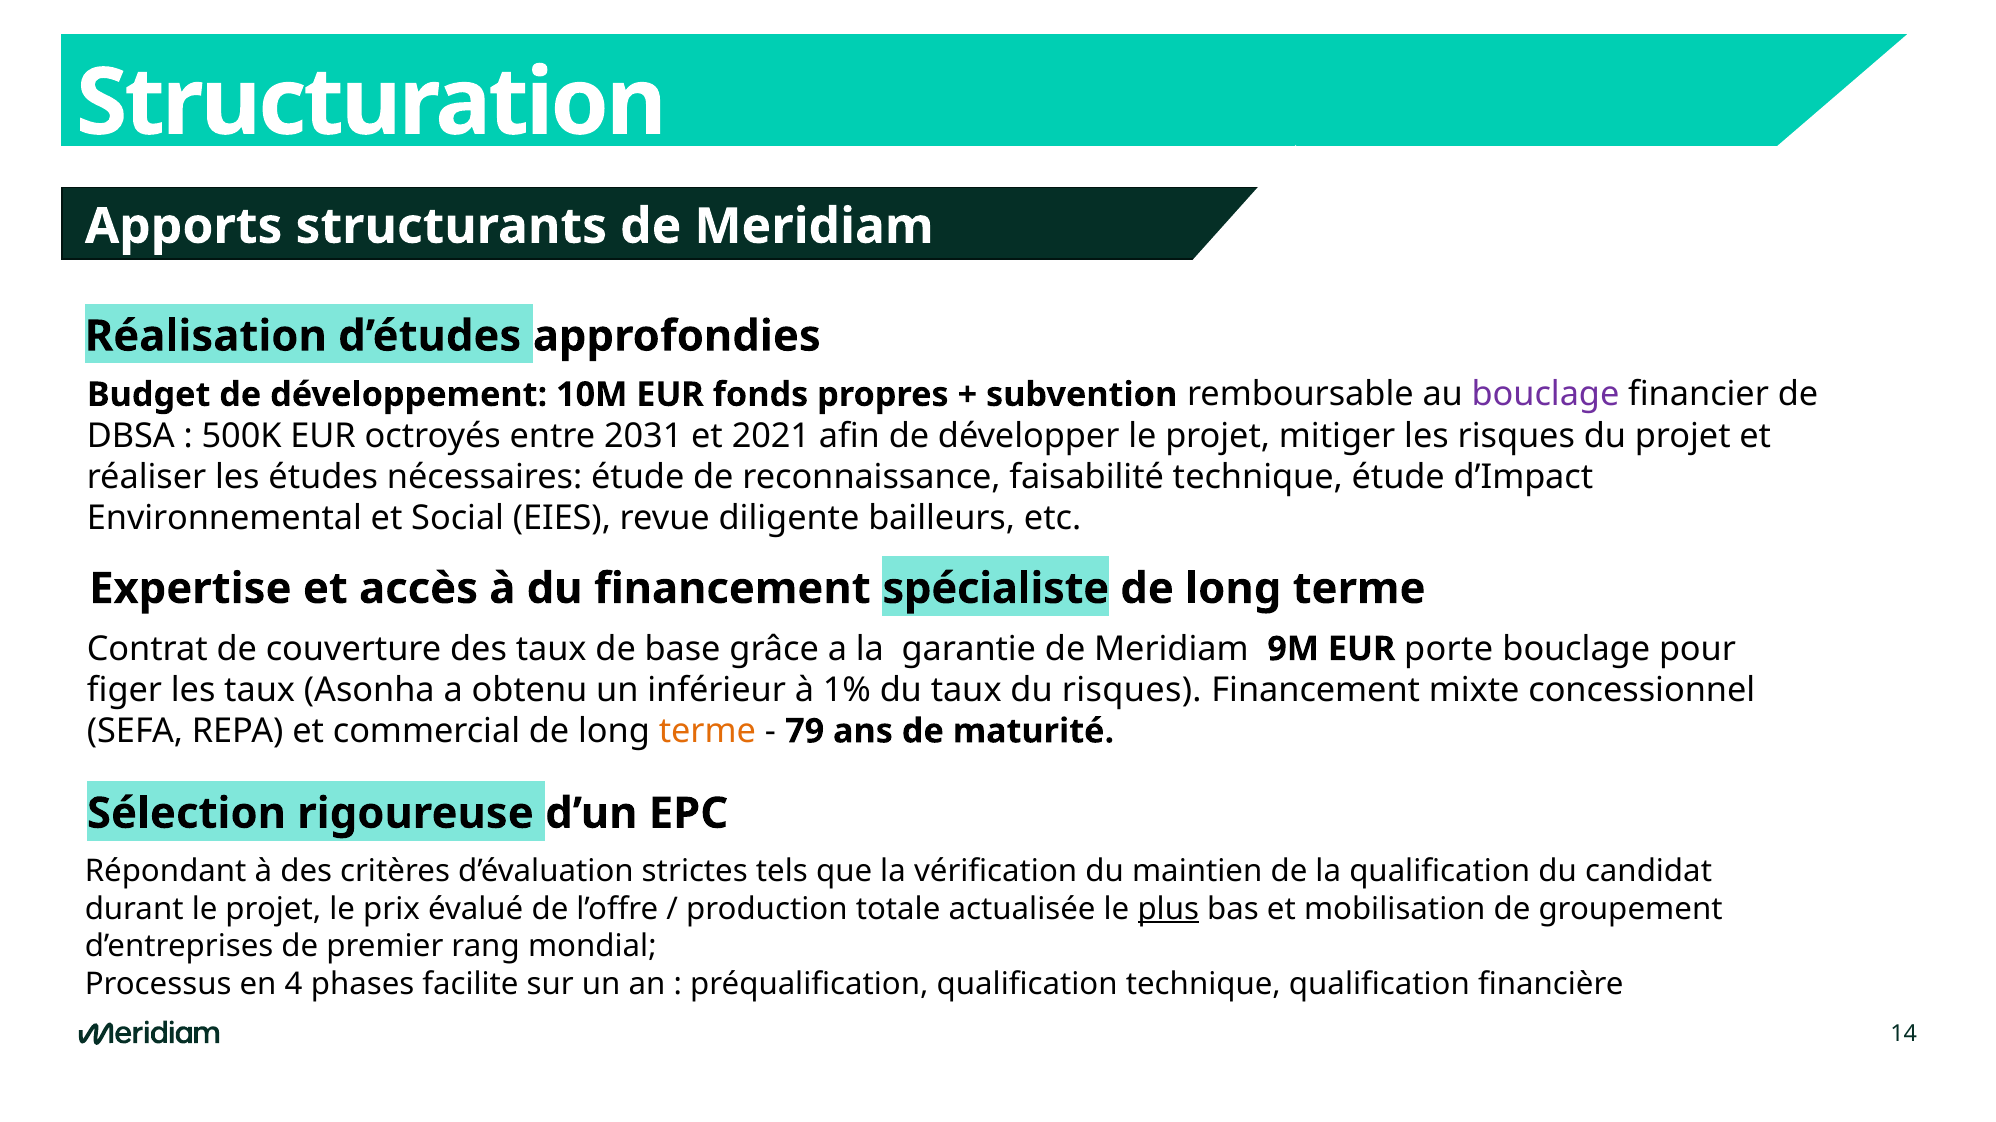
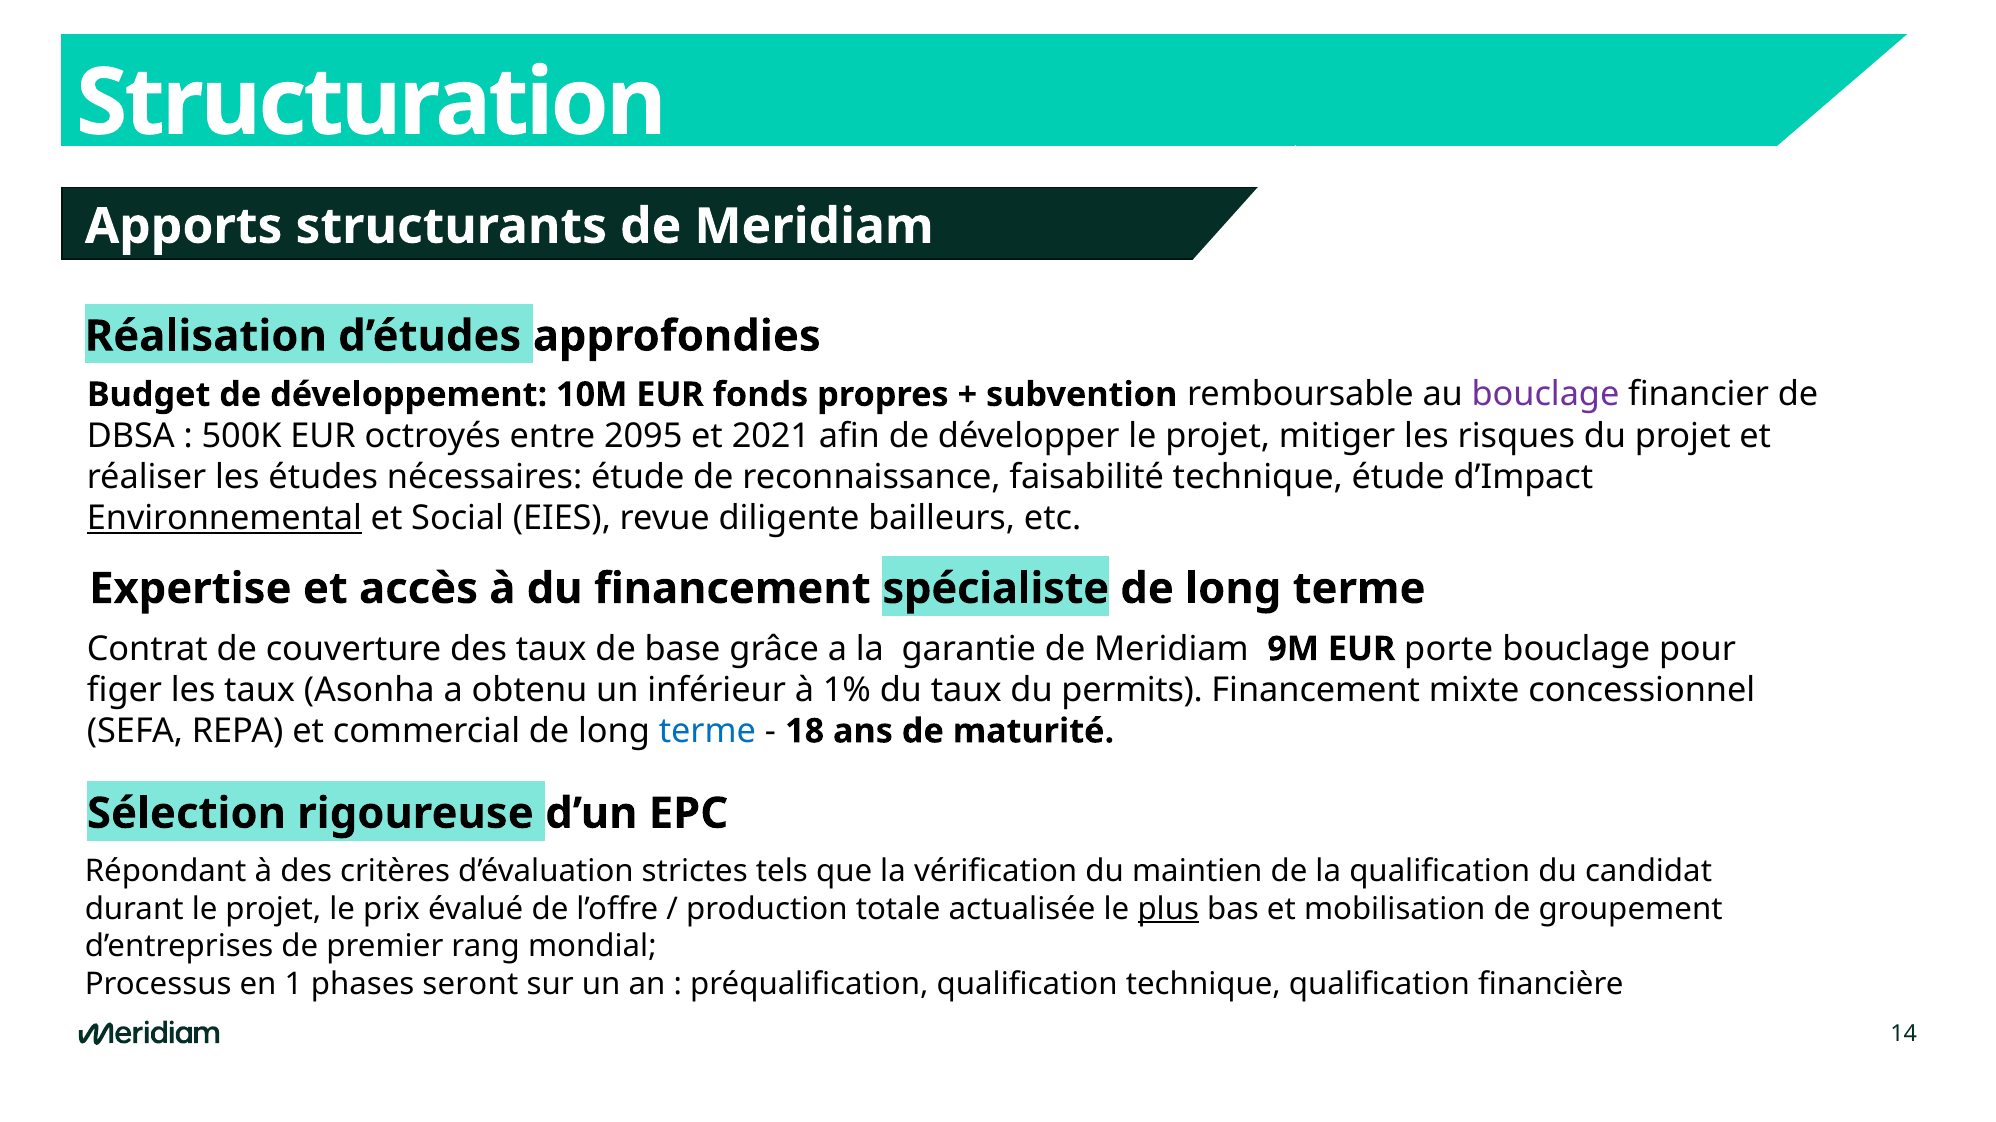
2031: 2031 -> 2095 (643, 436)
Environnemental underline: none -> present (224, 518)
du risques: risques -> permits (1132, 690)
terme colour: orange -> blue (707, 732)
79: 79 -> 18 (805, 732)
4: 4 -> 1 (294, 984)
facilite: facilite -> seront (470, 984)
